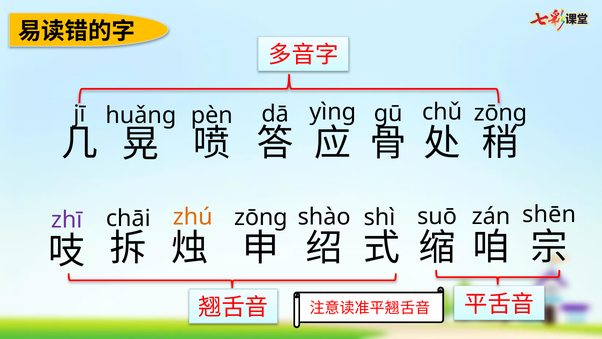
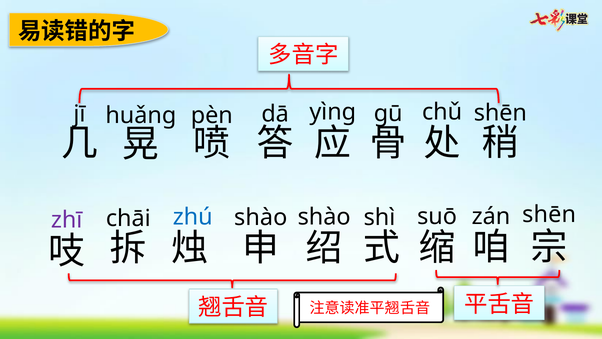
zōng: zōng -> shēn (500, 113)
zhú colour: orange -> blue (193, 217)
zōng: zōng -> shào (261, 217)
